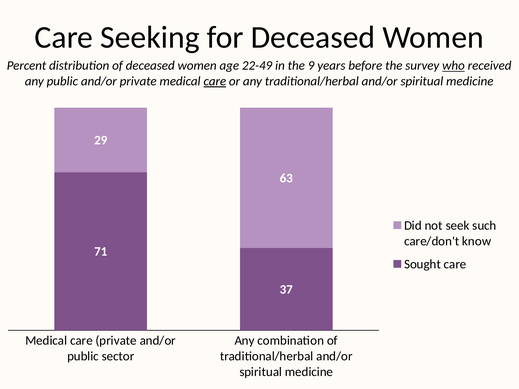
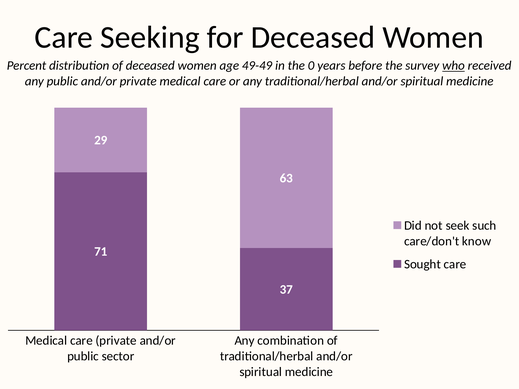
22-49: 22-49 -> 49-49 (257, 66)
9: 9 -> 0 (311, 66)
care underline: present -> none (215, 81)
